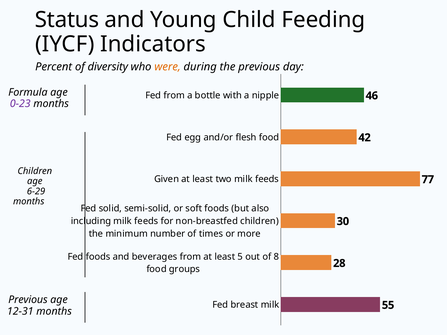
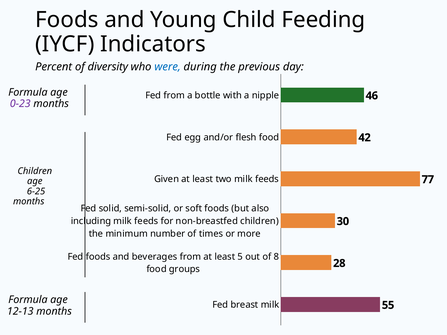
Status: Status -> Foods (67, 20)
were colour: orange -> blue (168, 67)
6-29: 6-29 -> 6-25 (36, 191)
Previous: Previous -> Formula (28, 300)
12-31: 12-31 -> 12-13 (20, 311)
